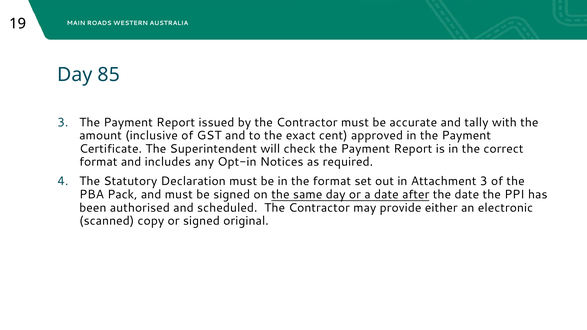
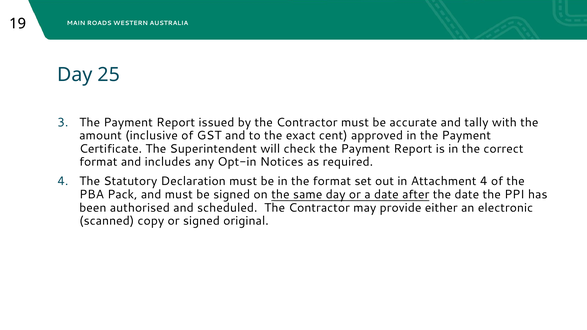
85: 85 -> 25 (109, 75)
Attachment 3: 3 -> 4 (484, 181)
